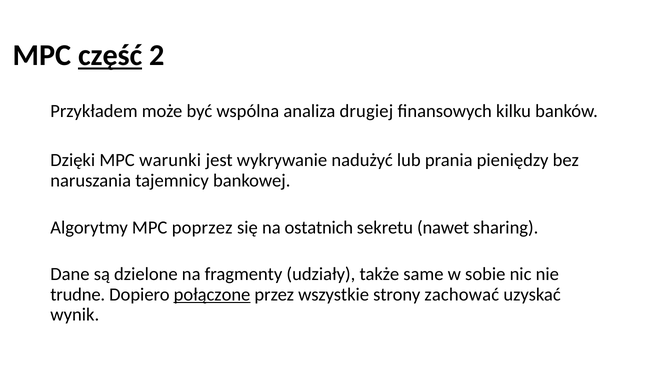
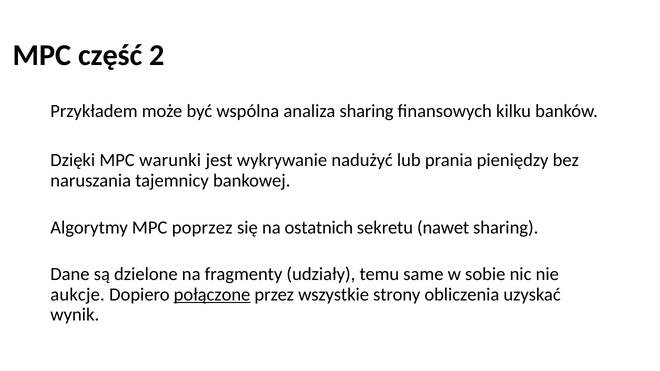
część underline: present -> none (110, 55)
analiza drugiej: drugiej -> sharing (367, 111)
także: także -> temu (379, 275)
trudne: trudne -> aukcje (78, 295)
zachować: zachować -> obliczenia (462, 295)
